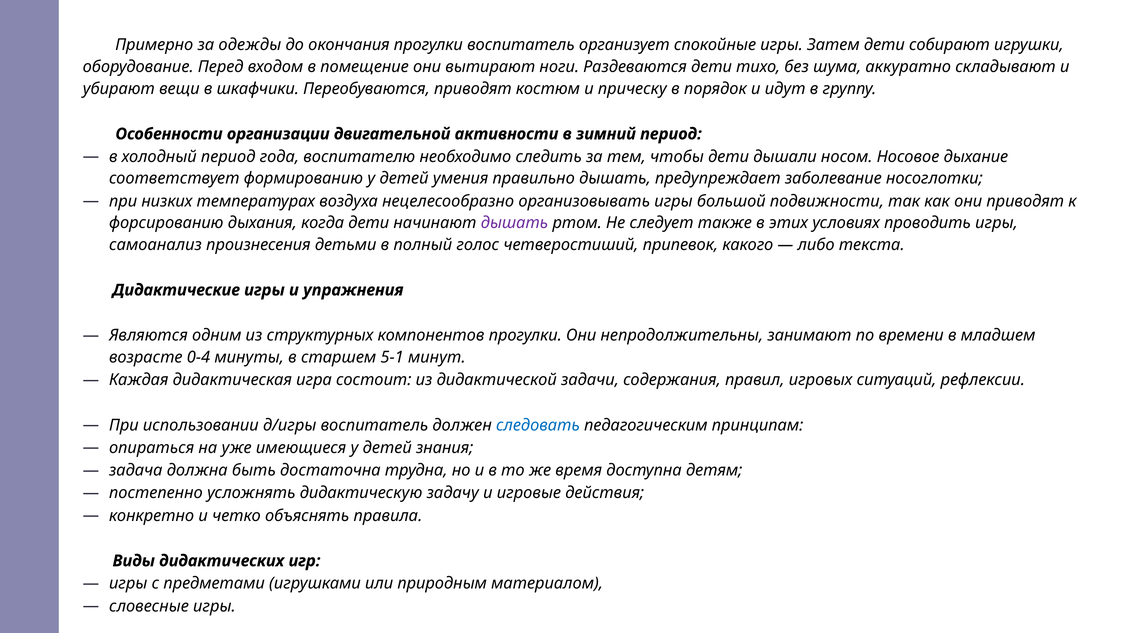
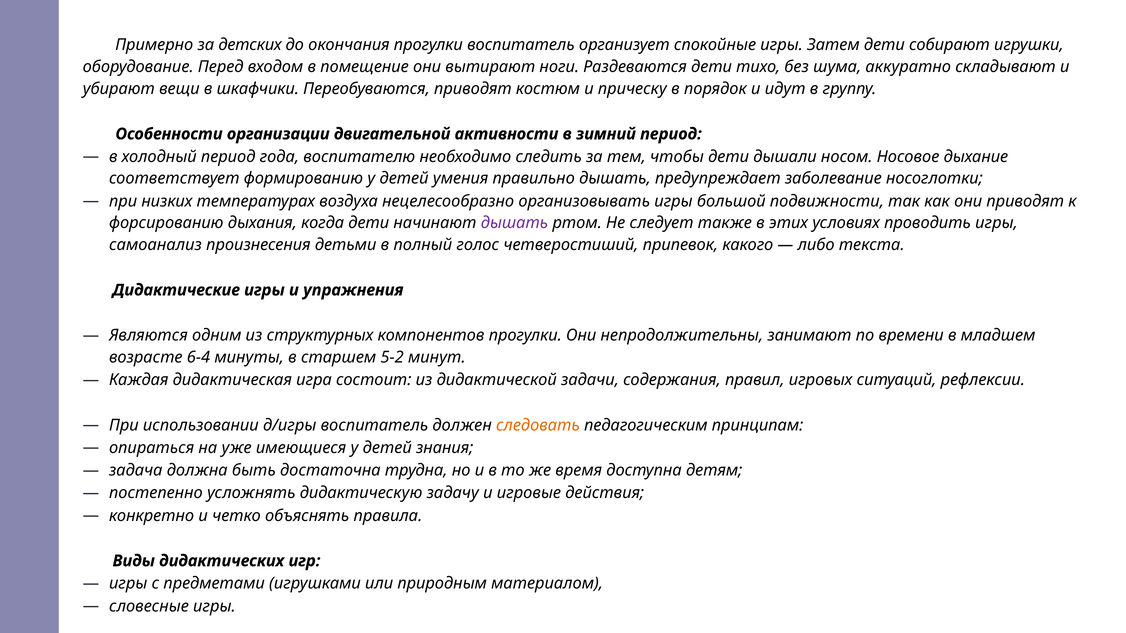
одежды: одежды -> детских (250, 45)
0-4: 0-4 -> 6-4 (198, 357)
5-1: 5-1 -> 5-2 (392, 357)
следовать colour: blue -> orange (538, 425)
